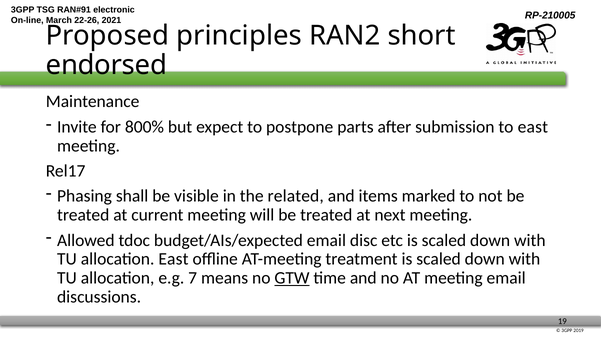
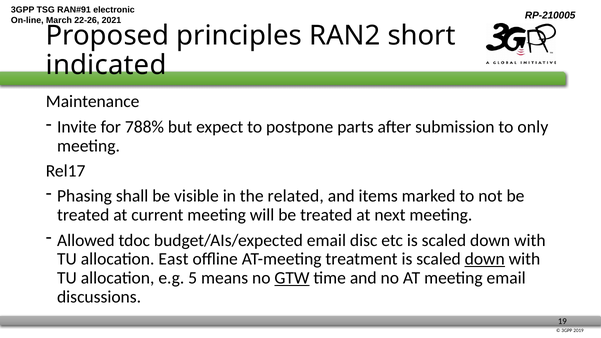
endorsed: endorsed -> indicated (106, 65)
800%: 800% -> 788% (144, 127)
to east: east -> only (533, 127)
down underline: none -> present (485, 259)
7: 7 -> 5 (193, 278)
